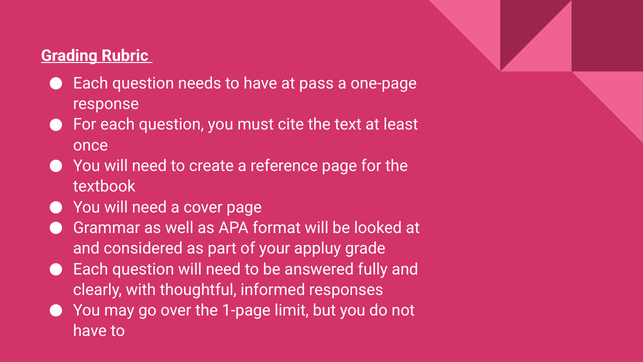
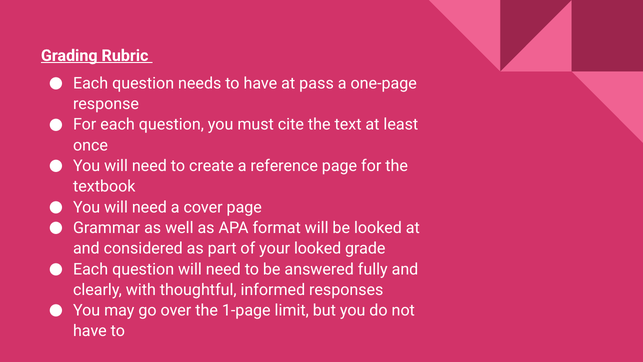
your appluy: appluy -> looked (318, 248)
